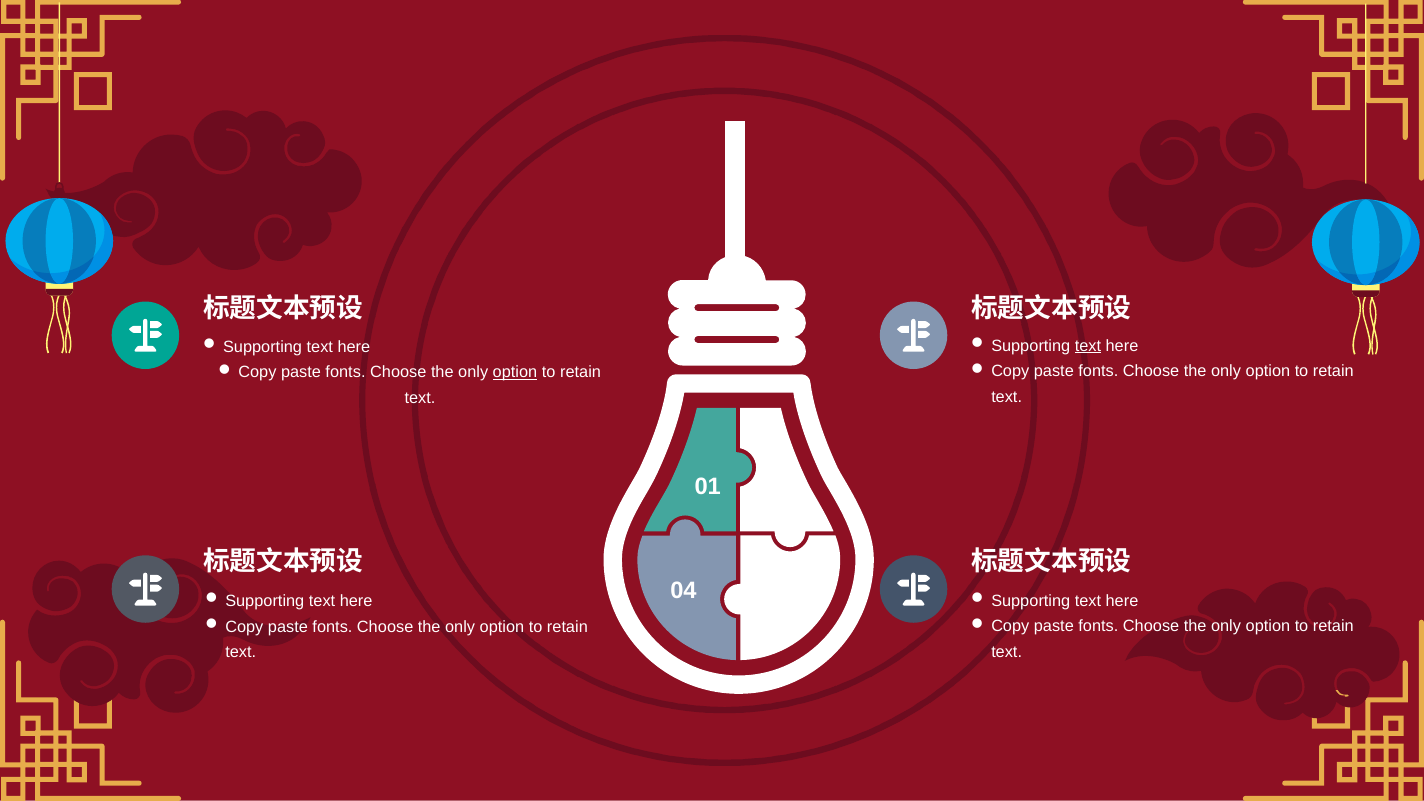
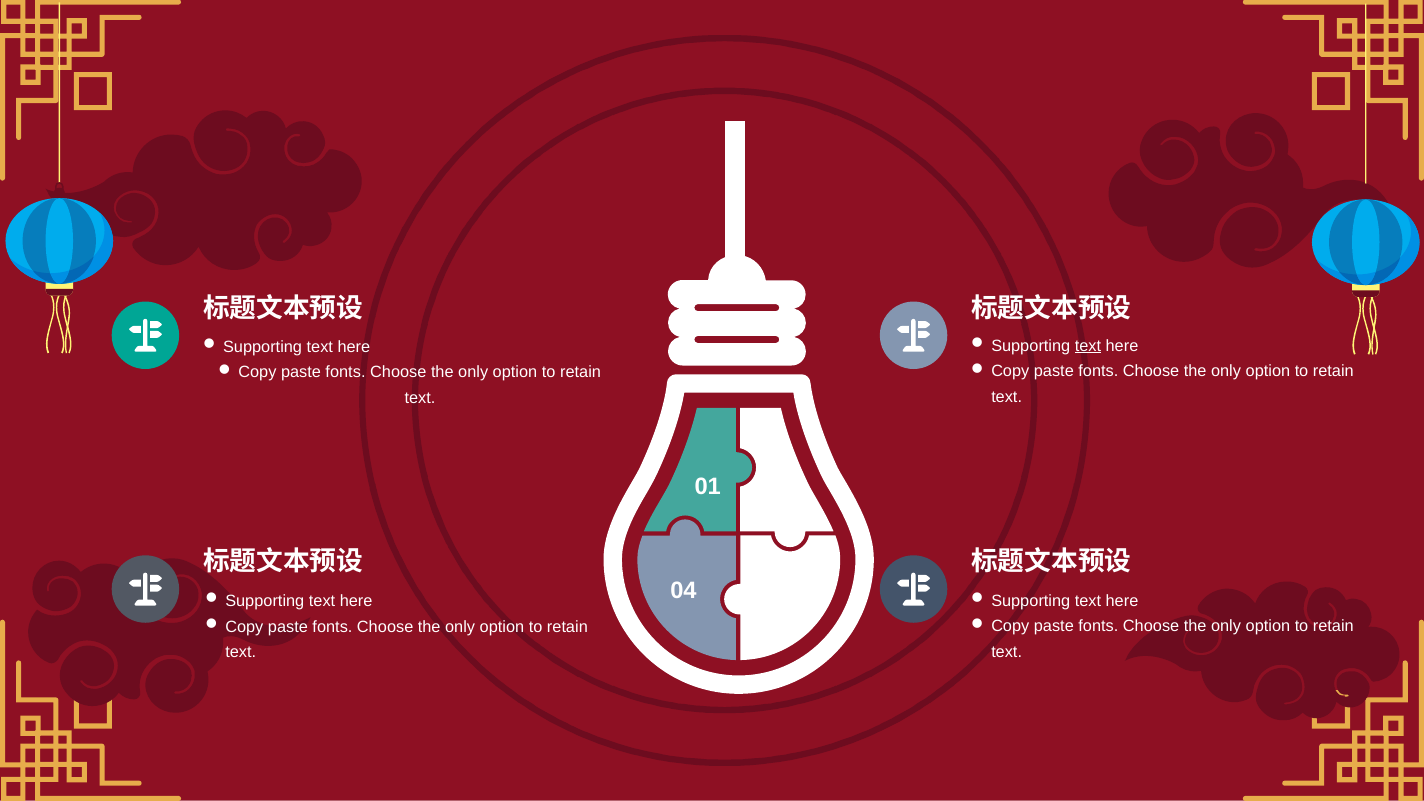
option underline: present -> none (515, 373)
